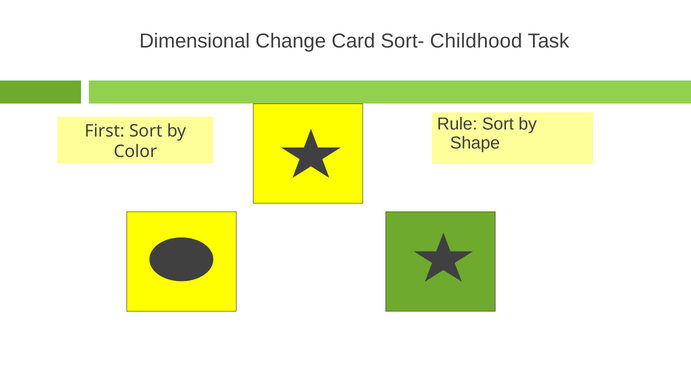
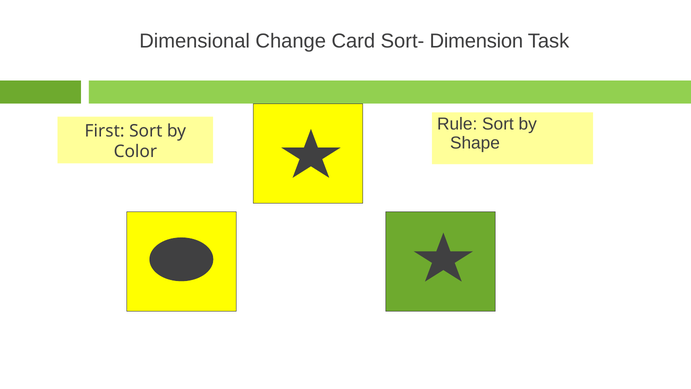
Childhood: Childhood -> Dimension (476, 41)
